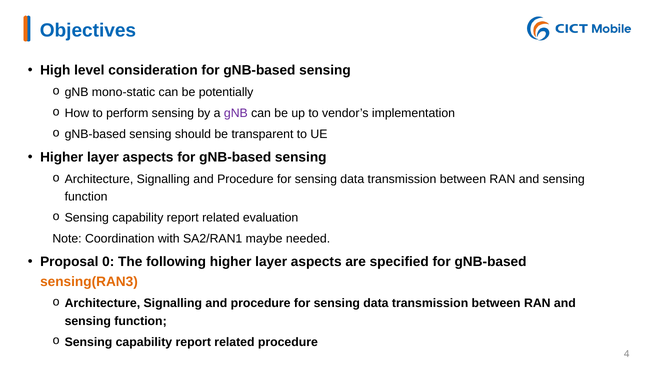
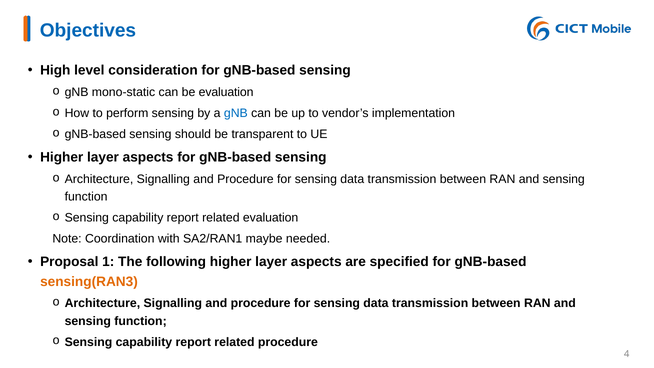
be potentially: potentially -> evaluation (226, 92)
gNB colour: purple -> blue (236, 113)
0: 0 -> 1 (108, 262)
